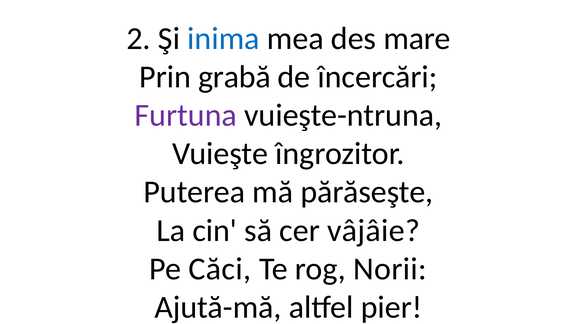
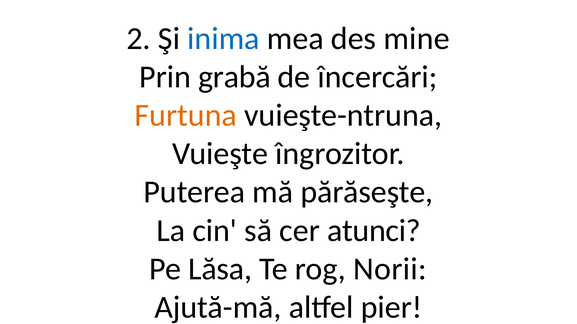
mare: mare -> mine (417, 39)
Furtuna colour: purple -> orange (186, 115)
vâjâie: vâjâie -> atunci (374, 231)
Căci: Căci -> Lăsa (220, 269)
